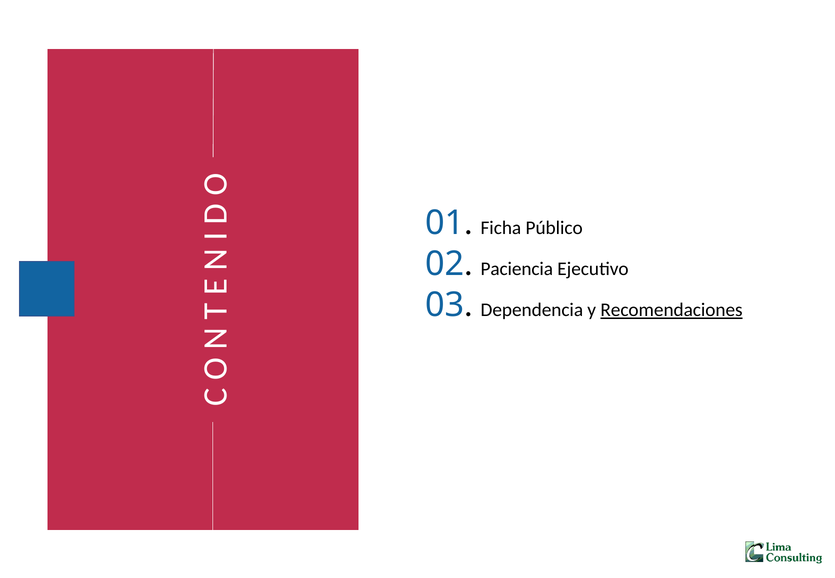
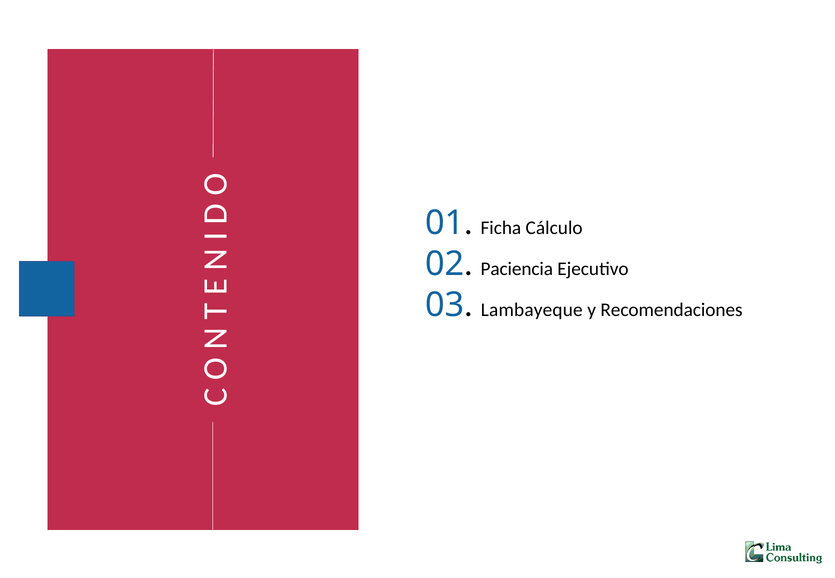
Público: Público -> Cálculo (554, 228)
Dependencia: Dependencia -> Lambayeque (532, 310)
Recomendaciones underline: present -> none (672, 310)
